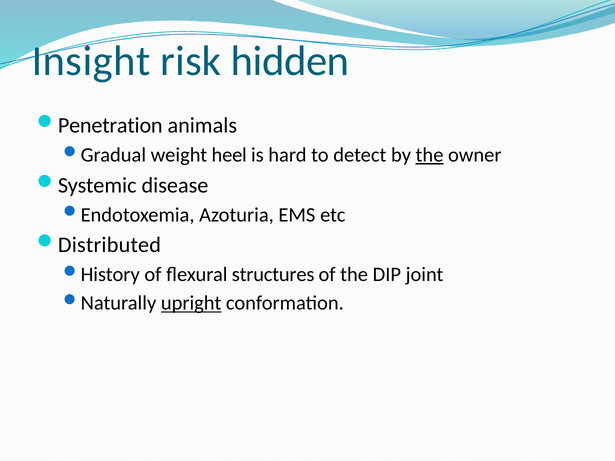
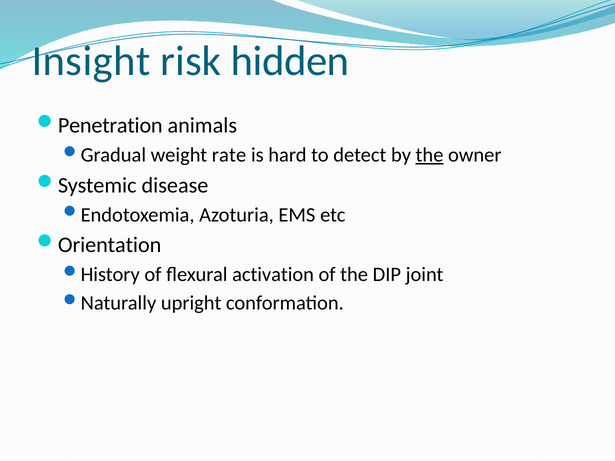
heel: heel -> rate (229, 155)
Distributed: Distributed -> Orientation (110, 245)
structures: structures -> activation (273, 275)
upright underline: present -> none (191, 303)
